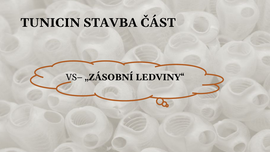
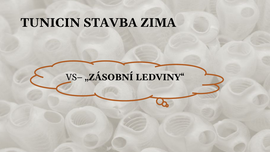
ČÁST: ČÁST -> ZIMA (158, 23)
